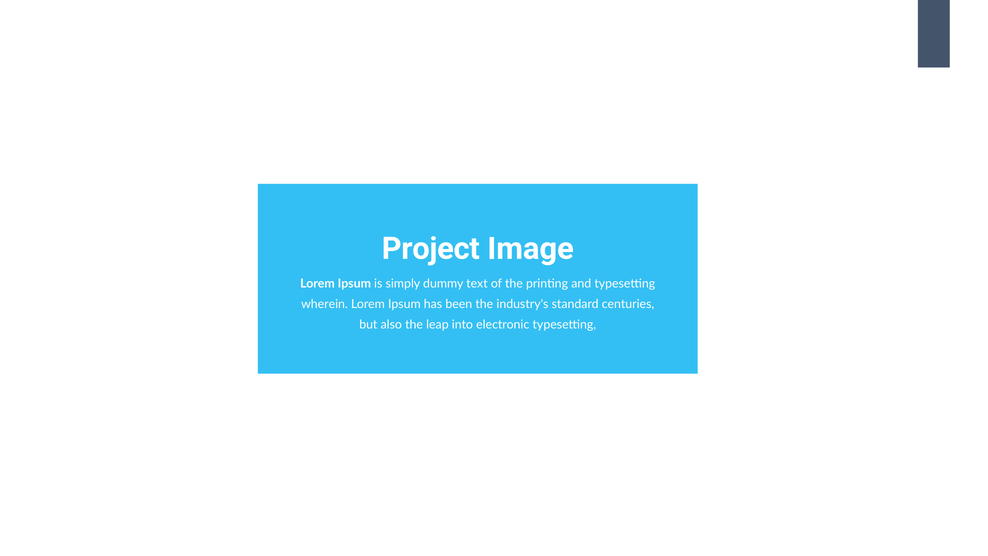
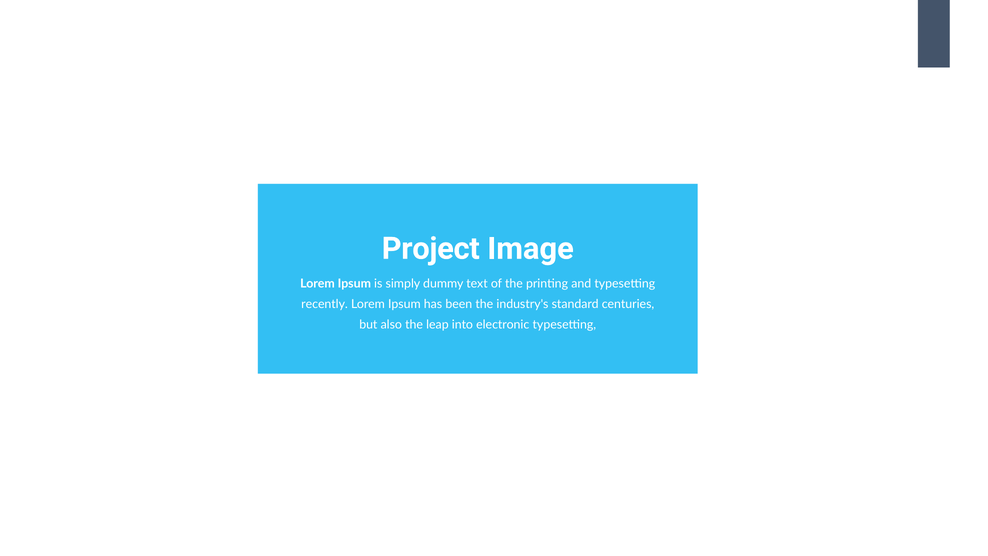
wherein: wherein -> recently (325, 304)
